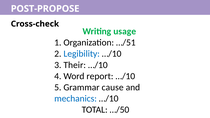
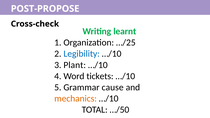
usage: usage -> learnt (125, 31)
…/51: …/51 -> …/25 (126, 43)
Their: Their -> Plant (75, 65)
report: report -> tickets (100, 76)
mechanics colour: blue -> orange (76, 99)
